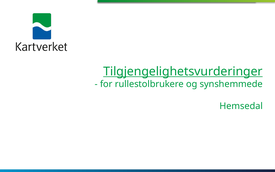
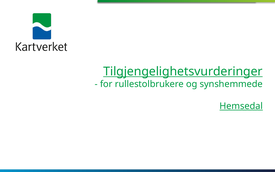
Hemsedal underline: none -> present (241, 106)
